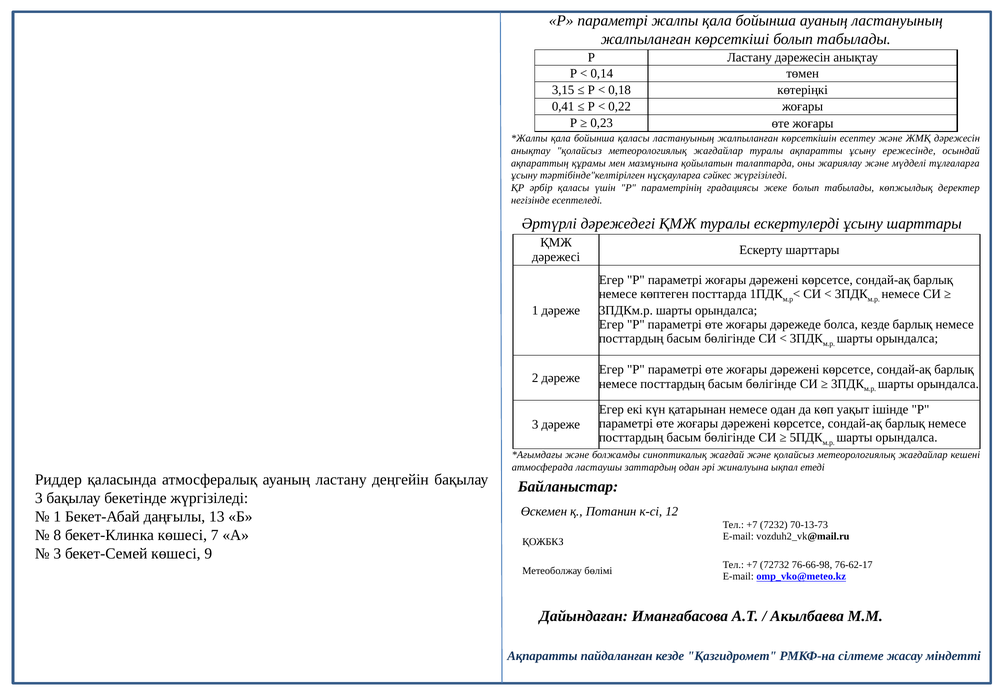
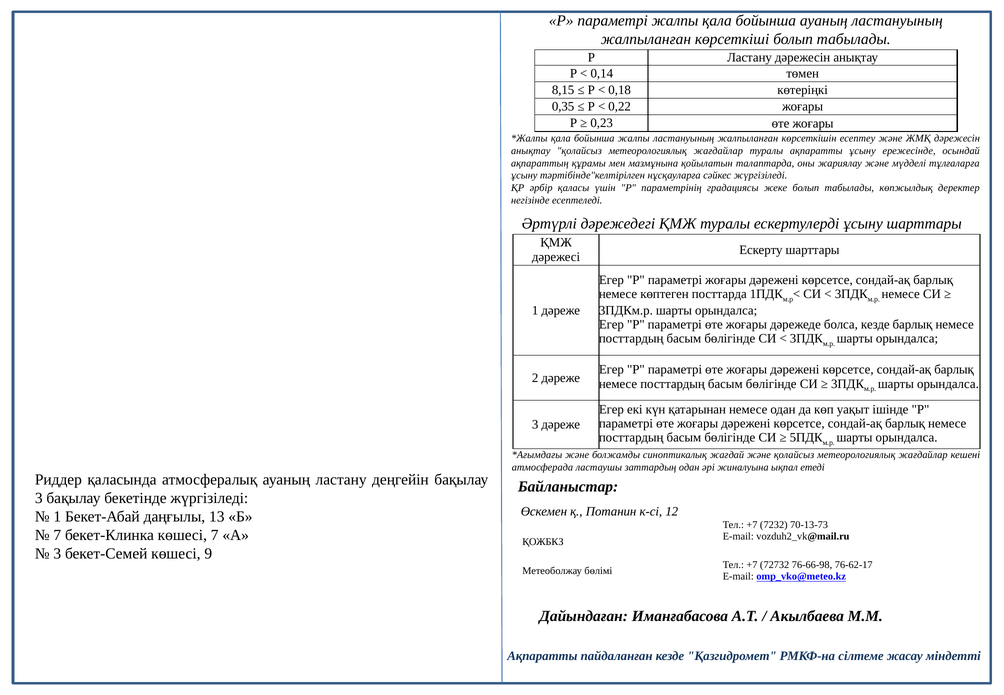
3,15: 3,15 -> 8,15 (563, 90)
0,41: 0,41 -> 0,35 (563, 107)
бойынша қаласы: қаласы -> жалпы (634, 139)
8: 8 -> 7 (57, 535)
